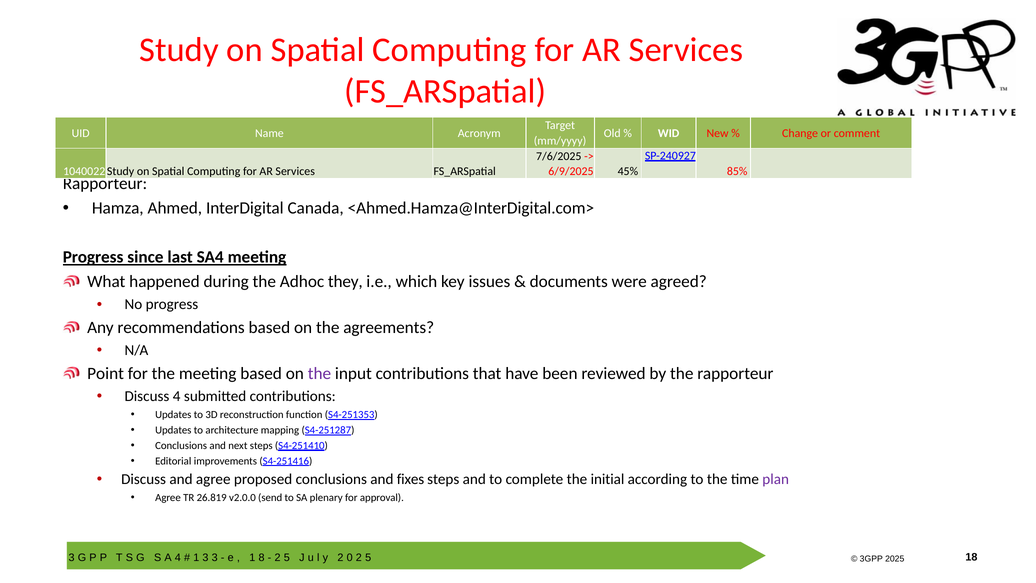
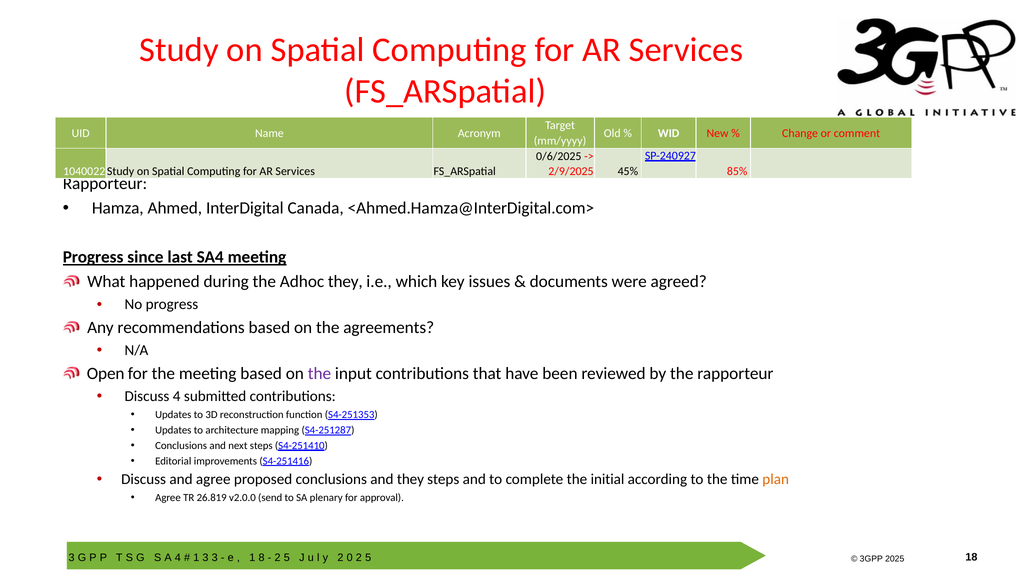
7/6/2025: 7/6/2025 -> 0/6/2025 (559, 156)
6/9/2025: 6/9/2025 -> 2/9/2025 (571, 171)
Point: Point -> Open (106, 373)
and fixes: fixes -> they (410, 479)
plan colour: purple -> orange (776, 479)
